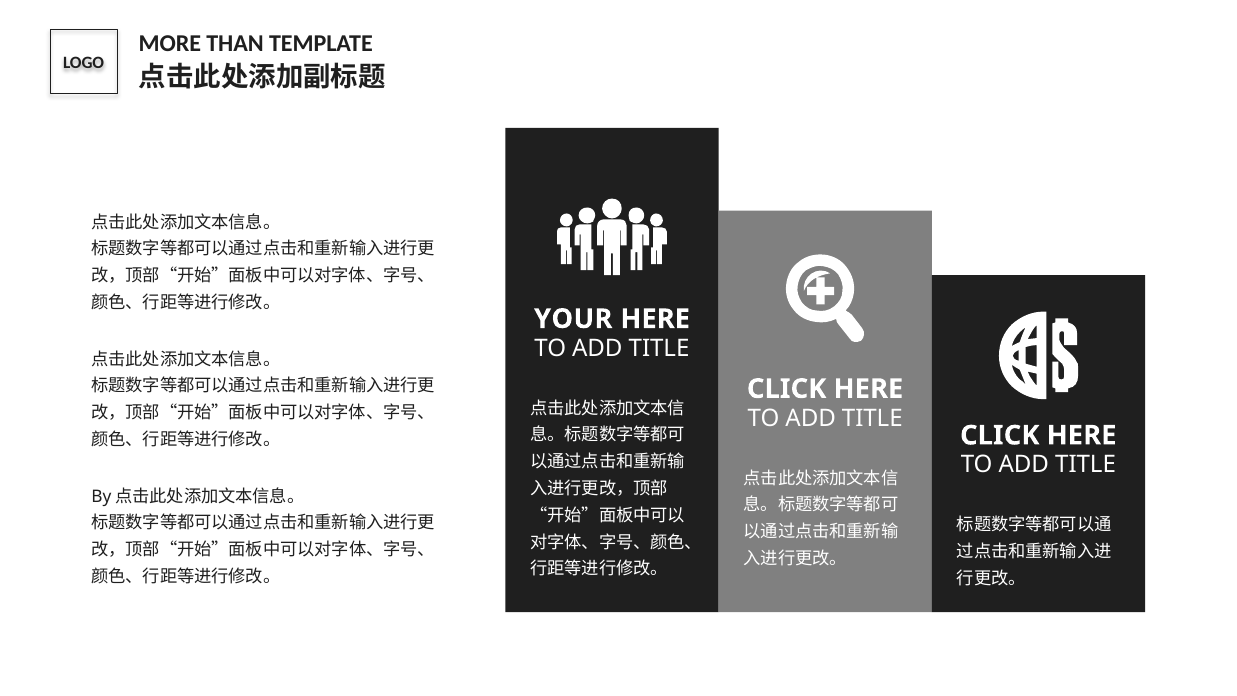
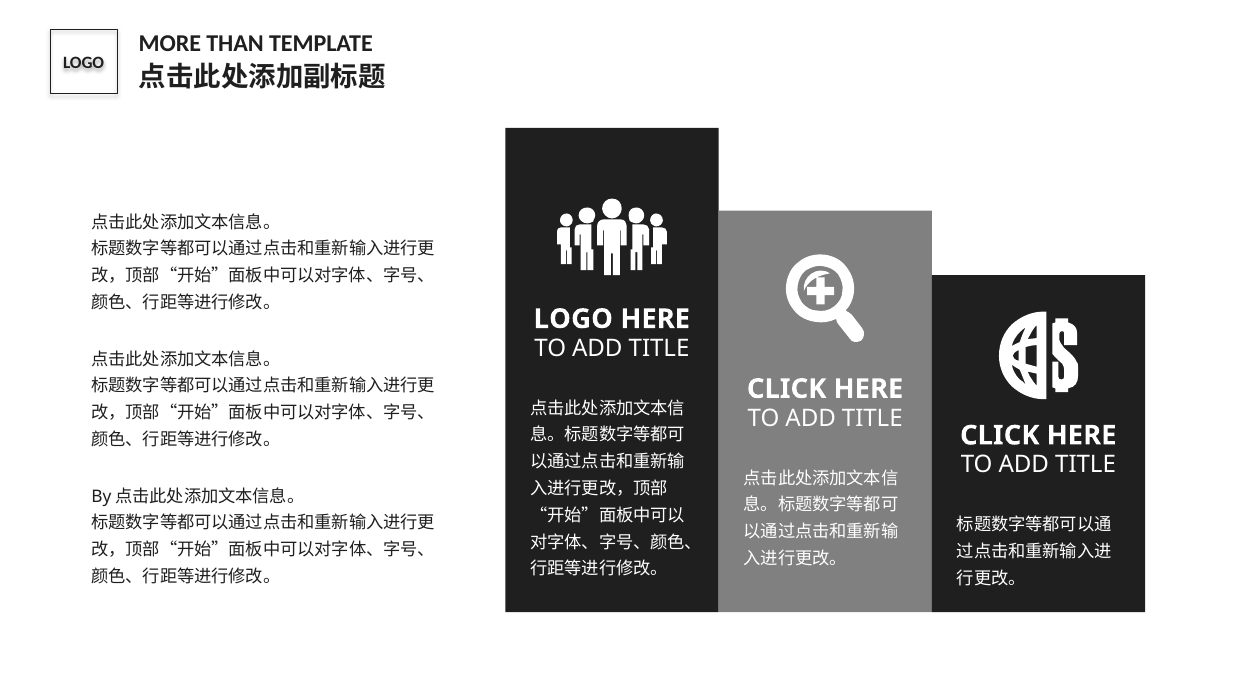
YOUR: YOUR -> LOGO (573, 319)
